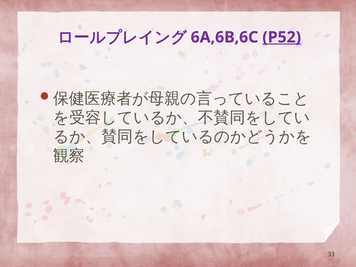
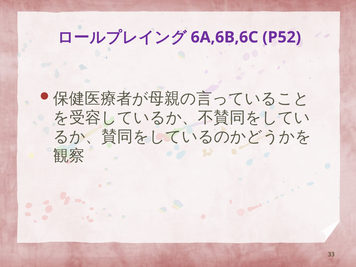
P52 underline: present -> none (282, 37)
